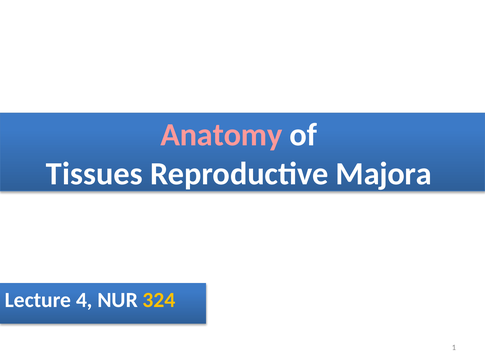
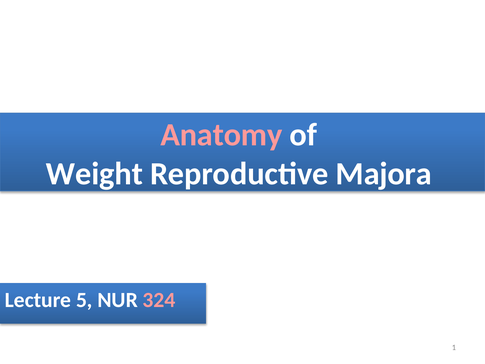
Tissues: Tissues -> Weight (94, 174)
4: 4 -> 5 (84, 300)
324 colour: yellow -> pink (159, 300)
